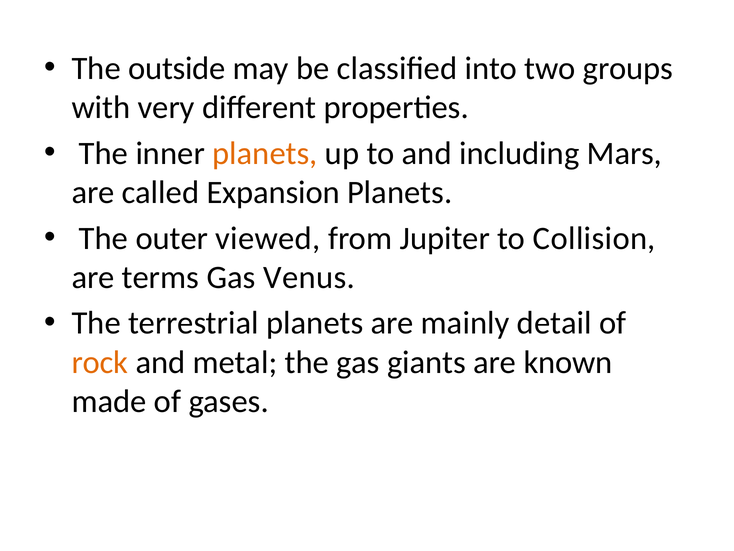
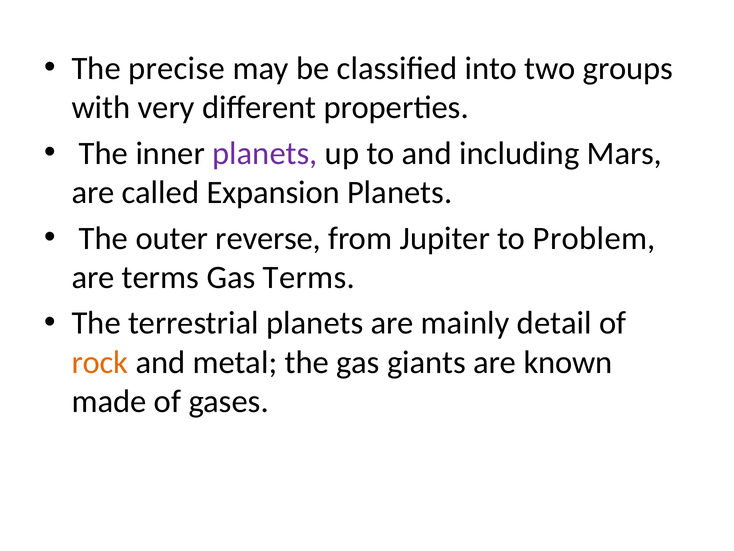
outside: outside -> precise (177, 68)
planets colour: orange -> purple (265, 153)
viewed: viewed -> reverse (268, 238)
Collision: Collision -> Problem (594, 238)
Gas Venus: Venus -> Terms (309, 277)
